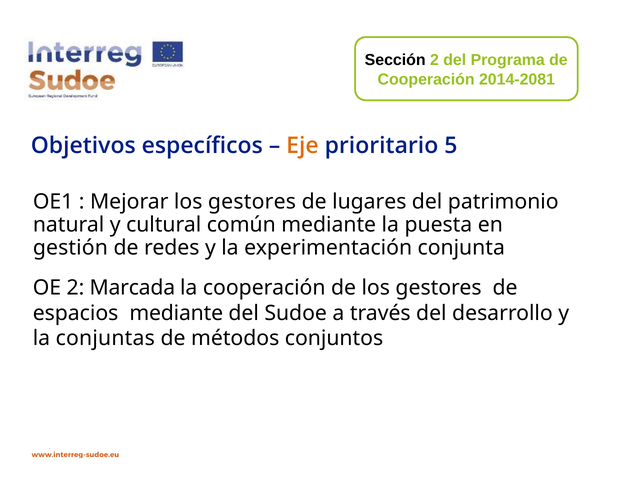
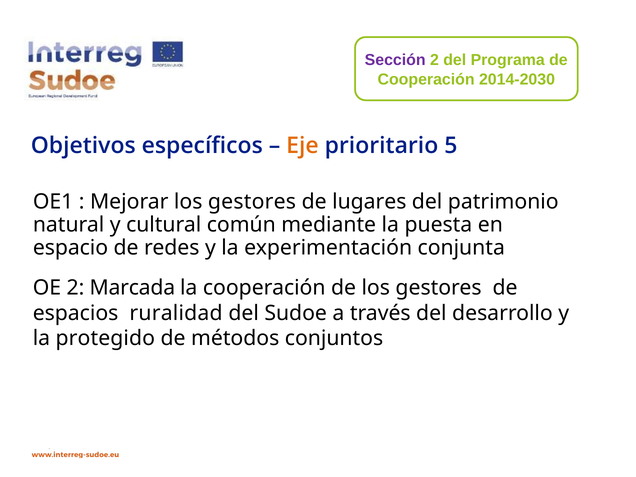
Sección colour: black -> purple (395, 60)
2014-2081: 2014-2081 -> 2014-2030 (517, 79)
gestión: gestión -> espacio (70, 248)
espacios mediante: mediante -> ruralidad (176, 313)
conjuntas: conjuntas -> protegido (105, 338)
